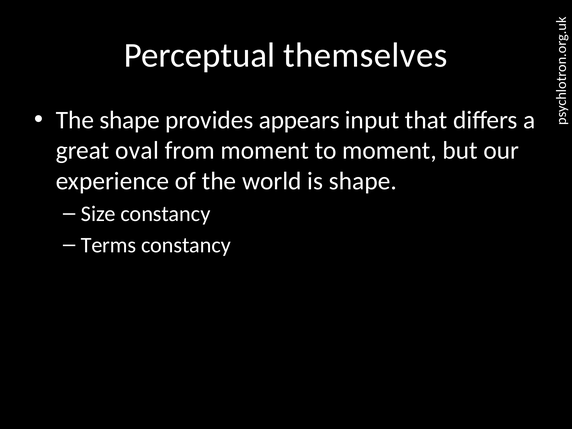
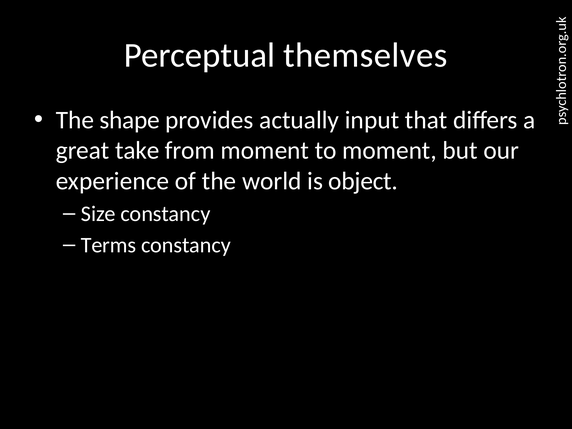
appears: appears -> actually (299, 120)
oval: oval -> take (137, 151)
is shape: shape -> object (363, 181)
